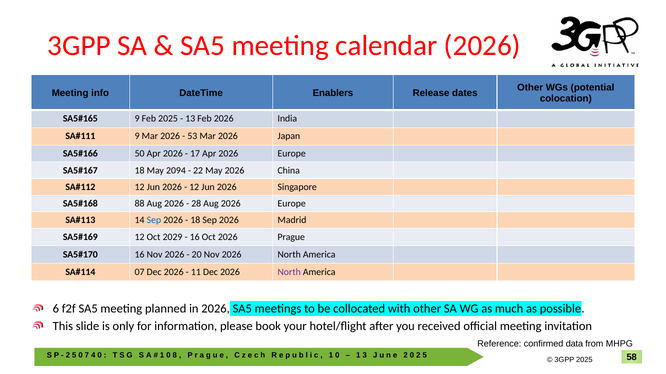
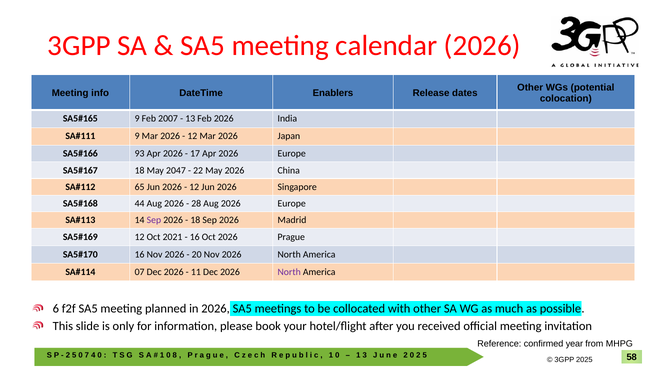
Feb 2025: 2025 -> 2007 (168, 119)
53: 53 -> 12 (192, 136)
50: 50 -> 93 (140, 154)
2094: 2094 -> 2047 (176, 171)
12: 12 -> 65 (140, 187)
88: 88 -> 44 (140, 204)
Sep colour: blue -> purple (154, 221)
2029: 2029 -> 2021 (173, 237)
data: data -> year (574, 344)
